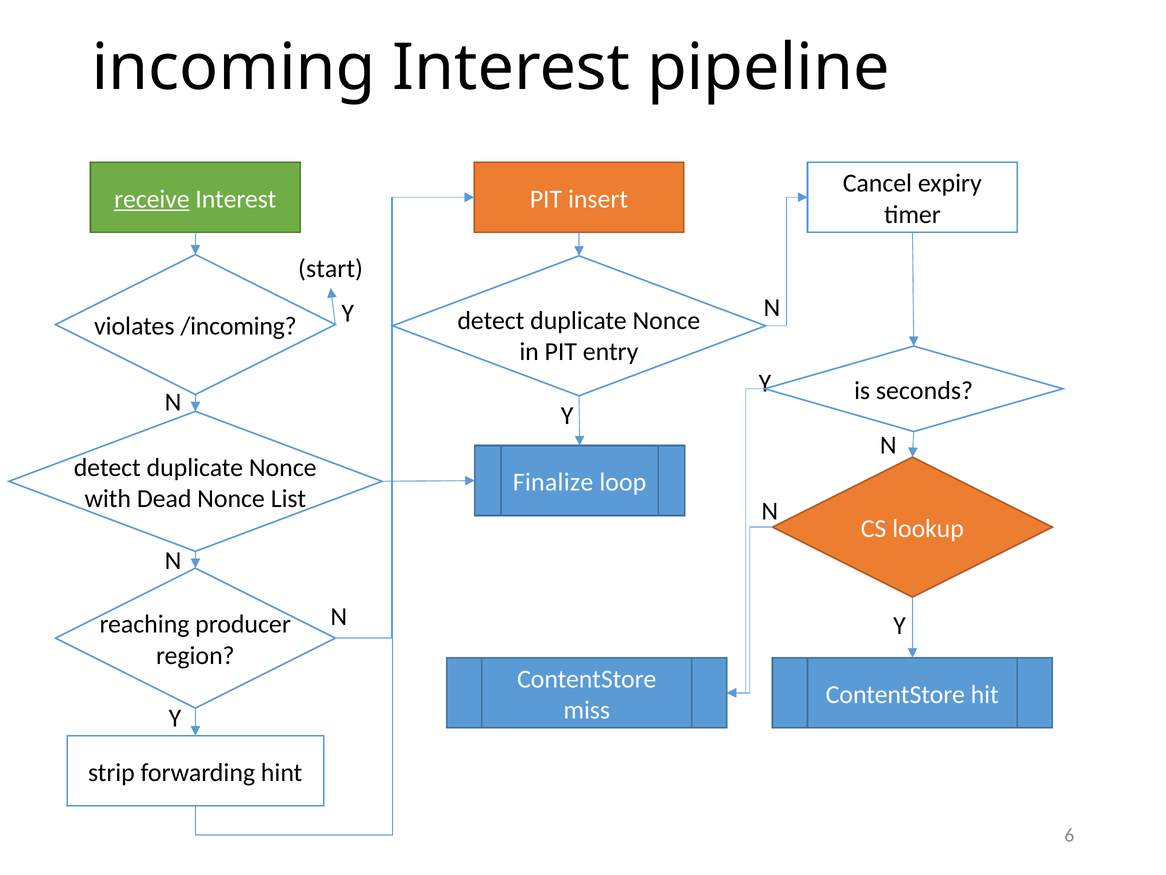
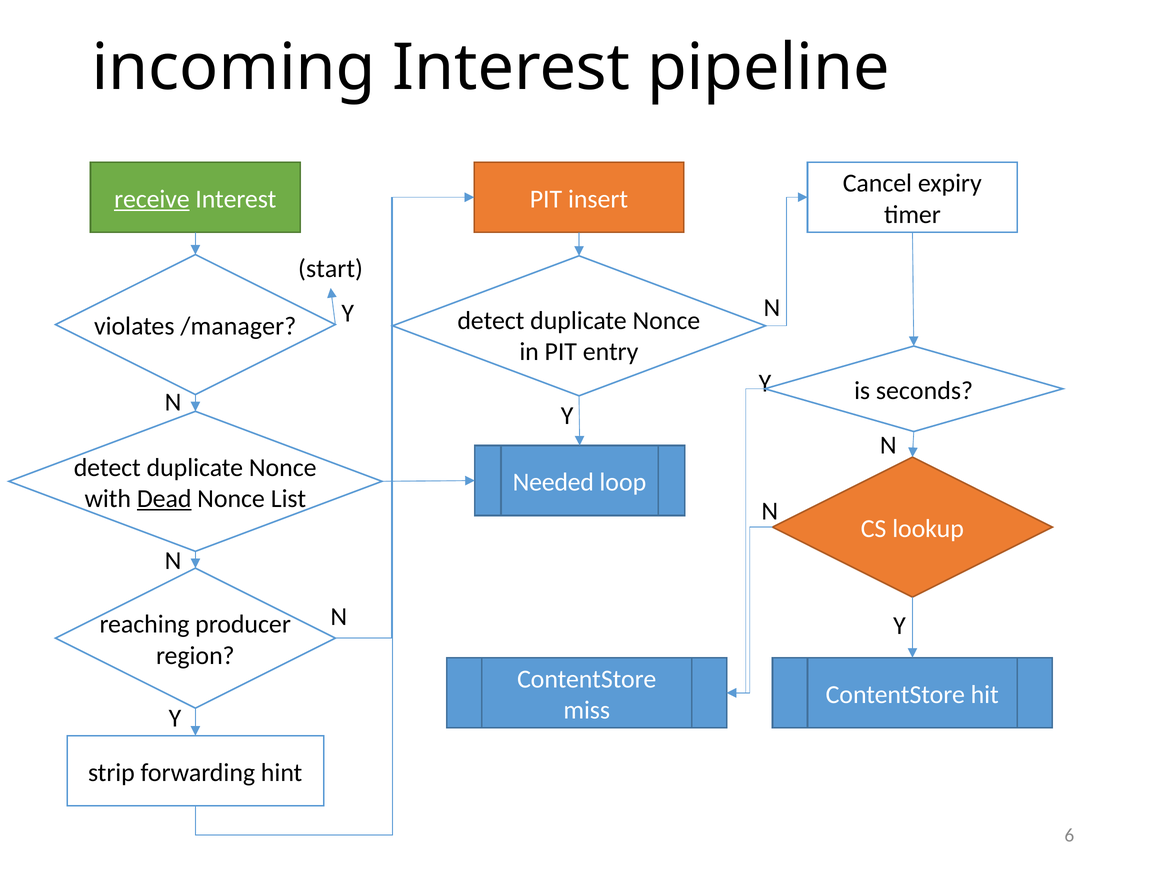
/incoming: /incoming -> /manager (238, 326)
Finalize: Finalize -> Needed (553, 482)
Dead underline: none -> present (164, 498)
